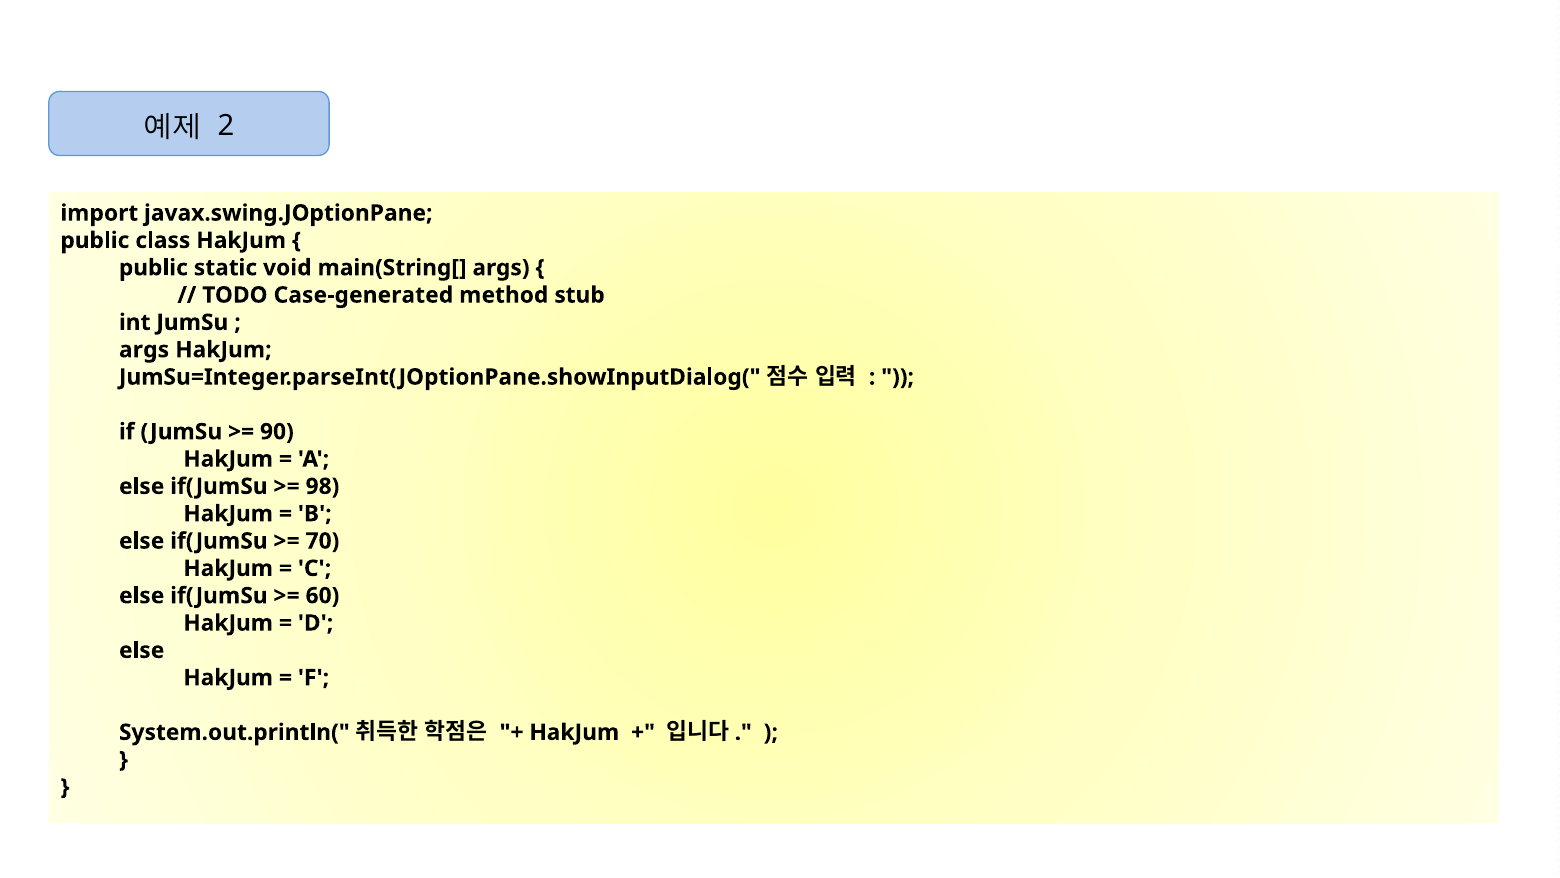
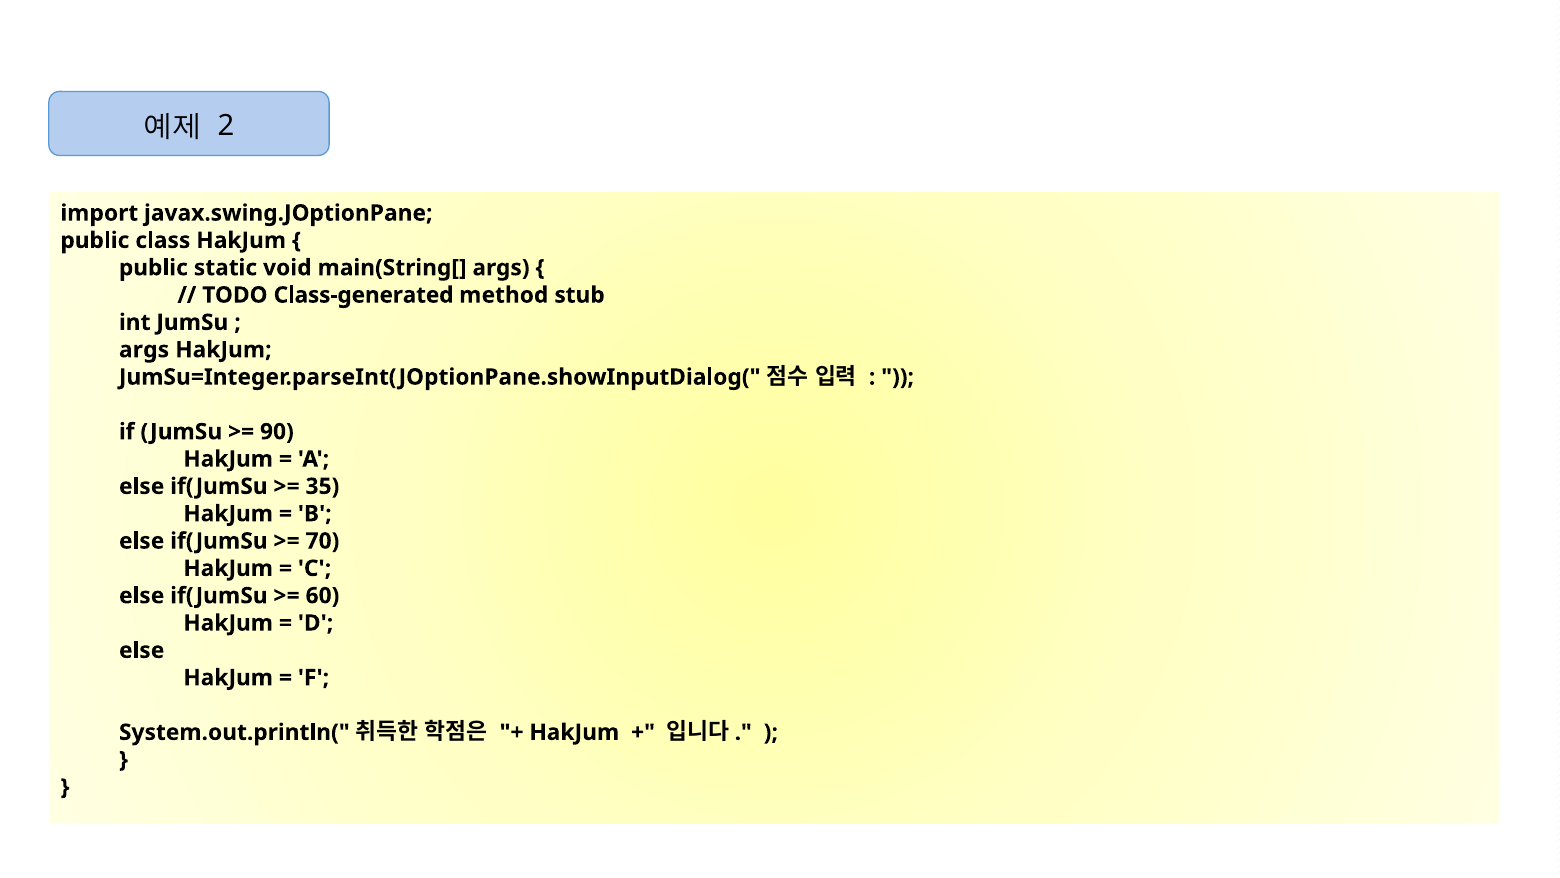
Case-generated: Case-generated -> Class-generated (364, 295)
98: 98 -> 35 (322, 486)
